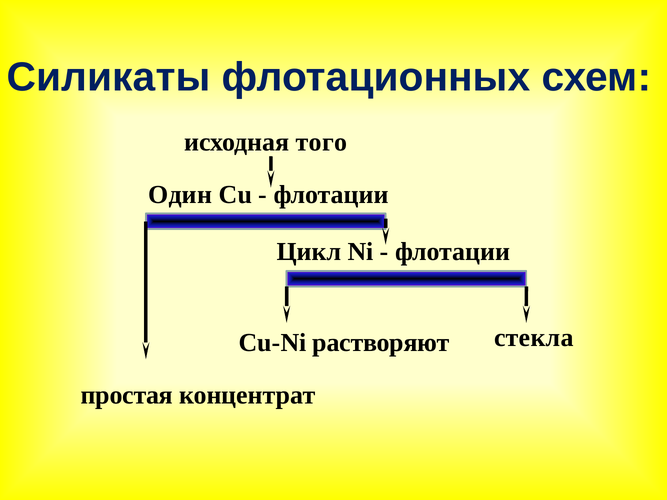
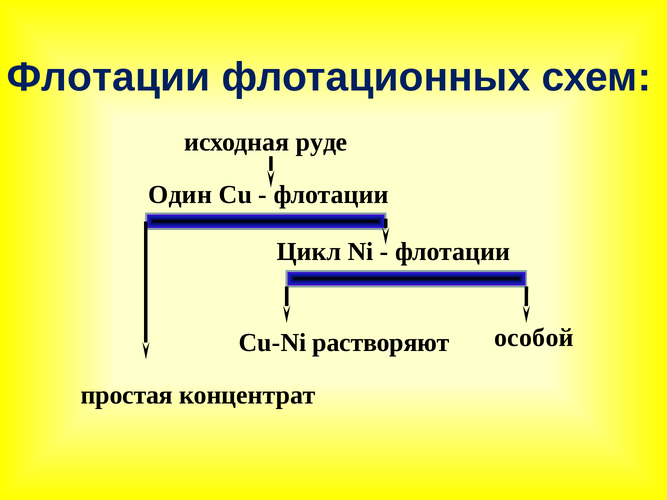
Силикаты: Силикаты -> Флотации (108, 77)
того: того -> руде (322, 142)
стекла: стекла -> особой (534, 338)
